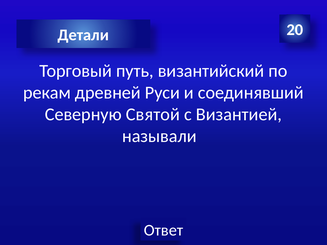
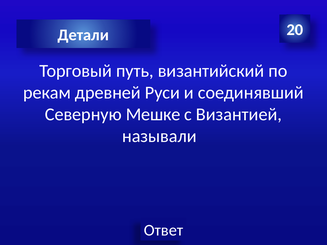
Святой: Святой -> Мешке (153, 115)
